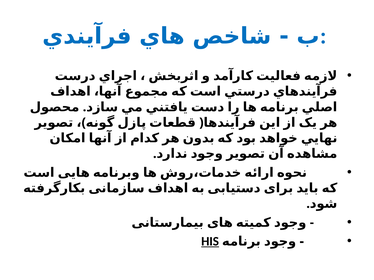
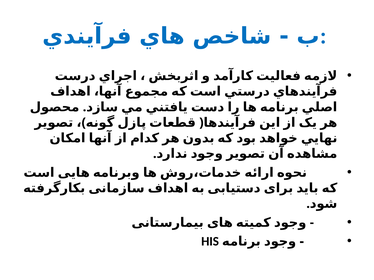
HIS underline: present -> none (210, 242)
